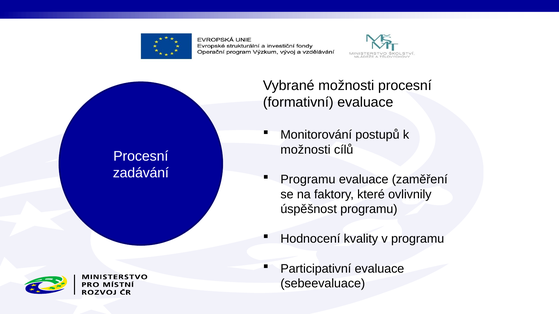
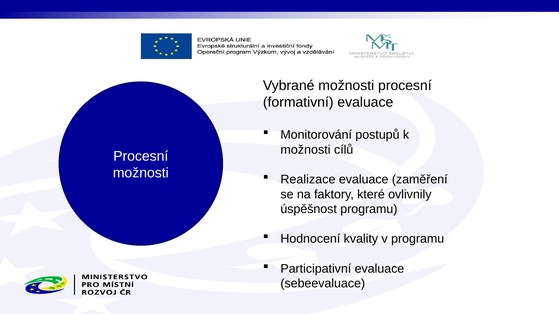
zadávání: zadávání -> možnosti (141, 173)
Programu: Programu -> Realizace (308, 180)
